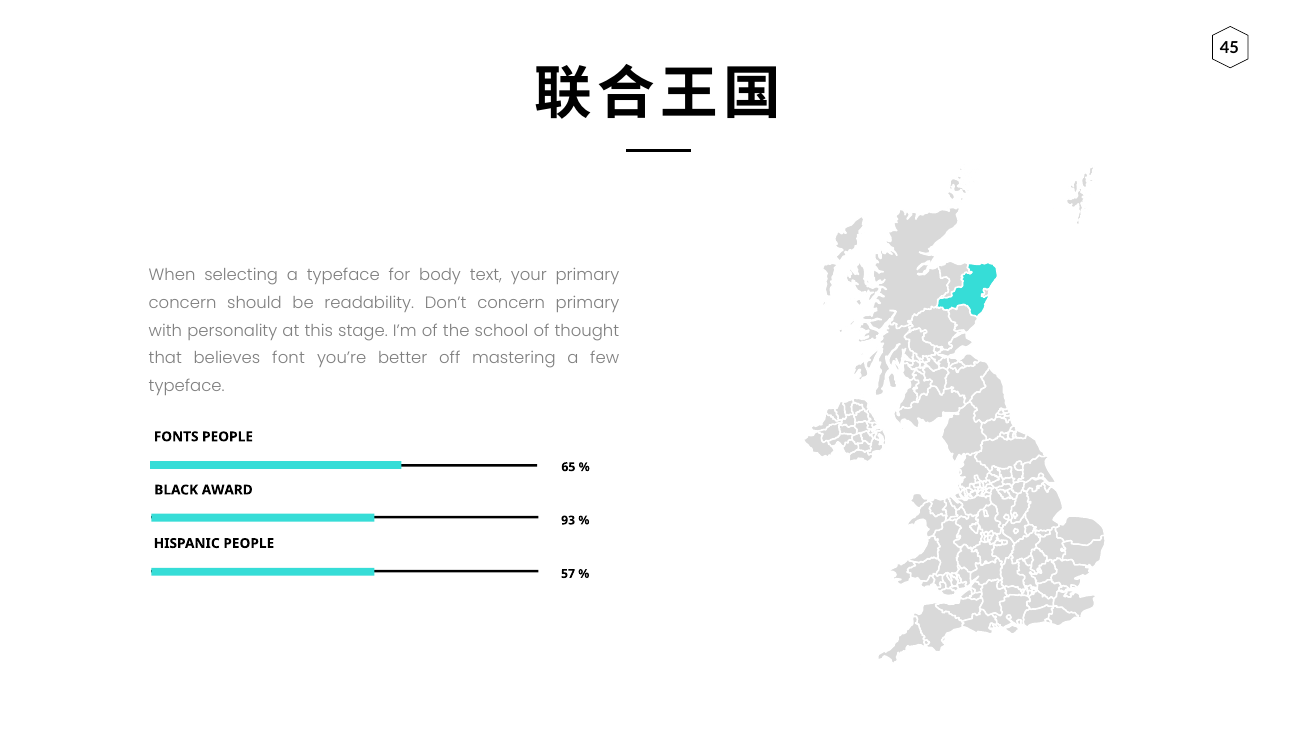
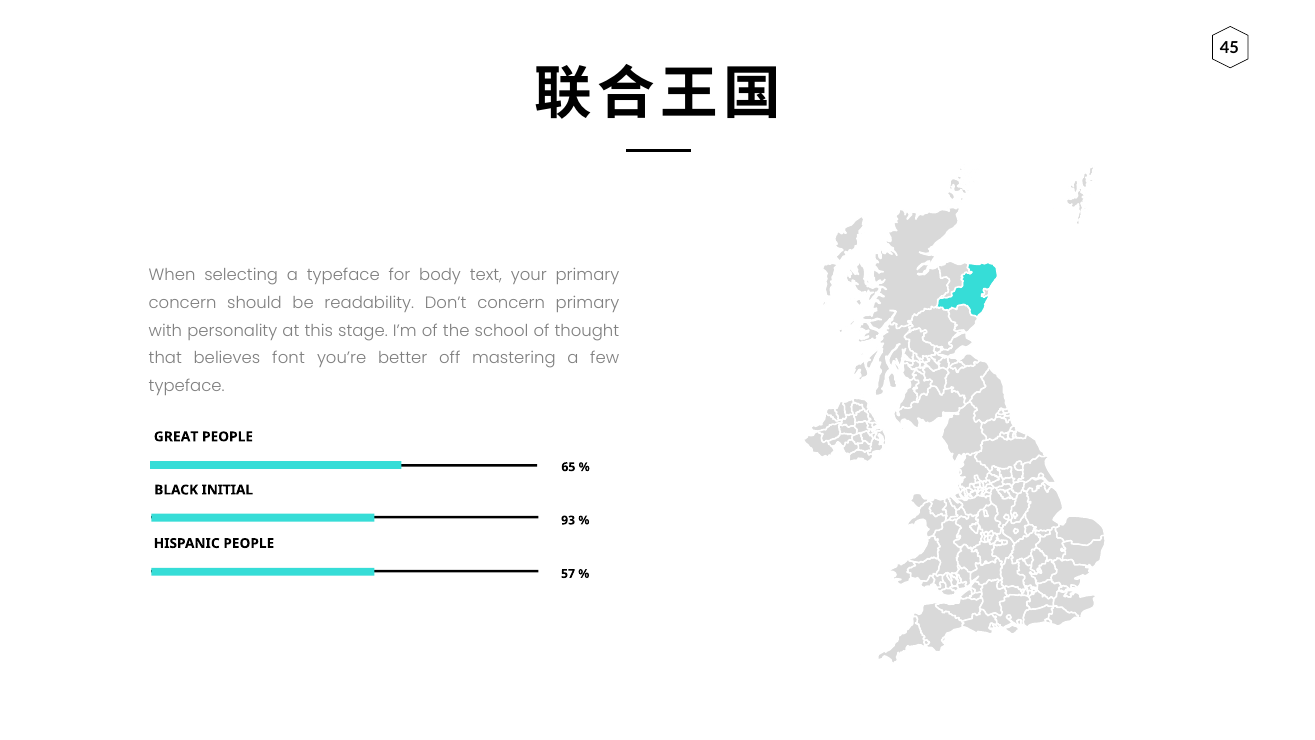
FONTS: FONTS -> GREAT (176, 437)
AWARD: AWARD -> INITIAL (227, 490)
